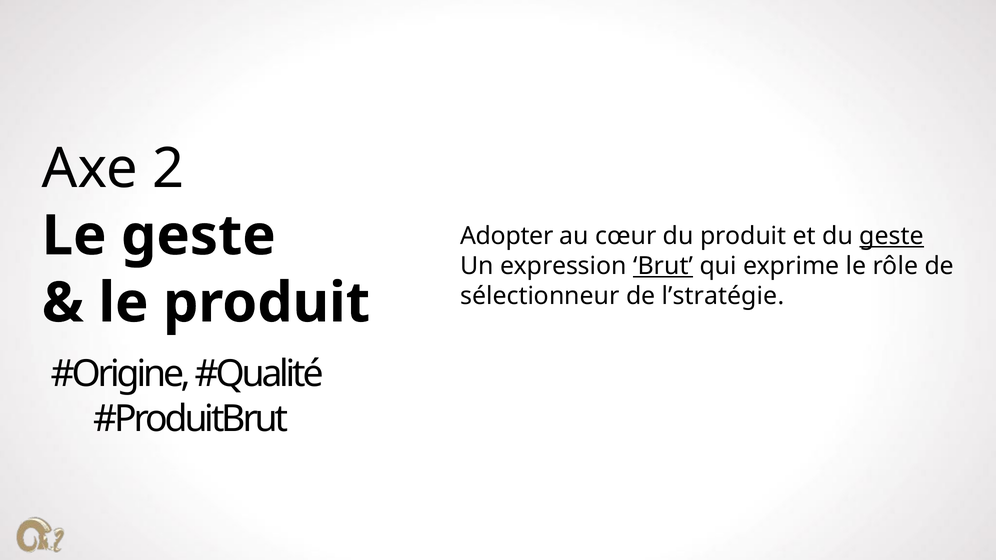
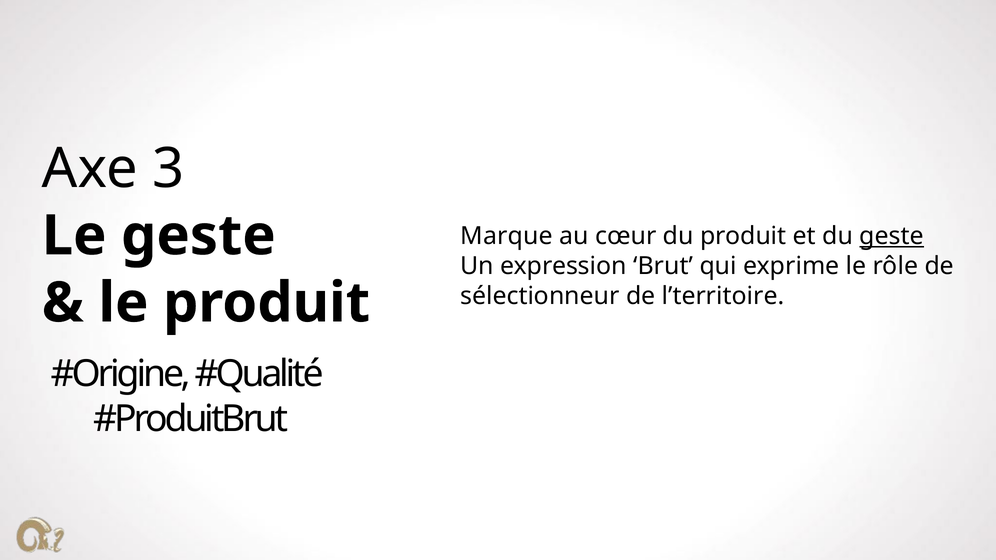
2: 2 -> 3 (168, 169)
Adopter: Adopter -> Marque (507, 236)
Brut underline: present -> none (663, 266)
l’stratégie: l’stratégie -> l’territoire (723, 296)
